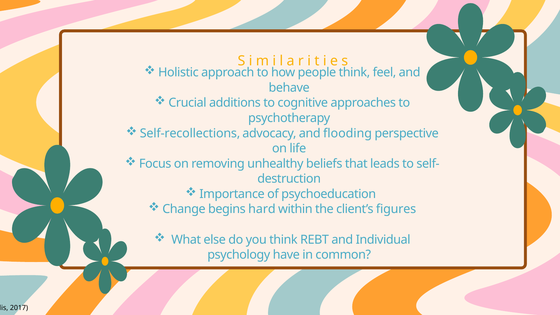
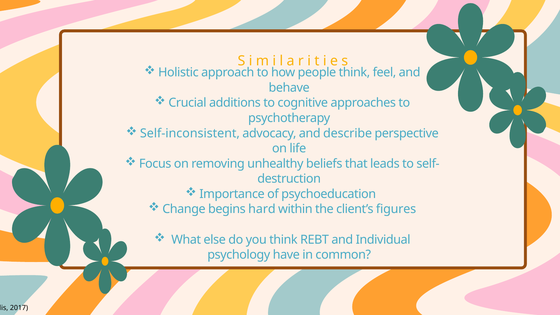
Self-recollections: Self-recollections -> Self-inconsistent (190, 133)
flooding: flooding -> describe (348, 133)
